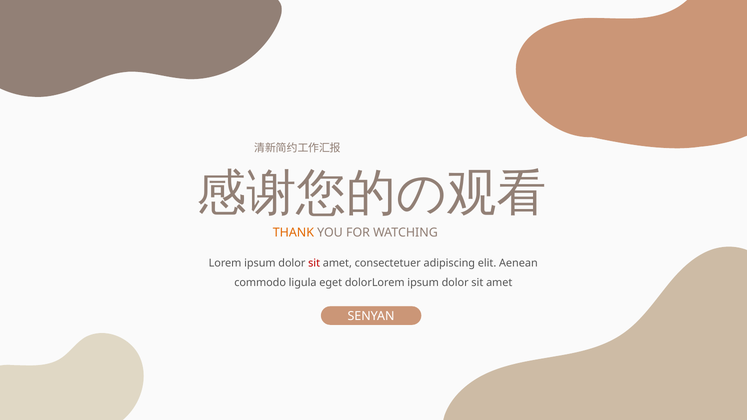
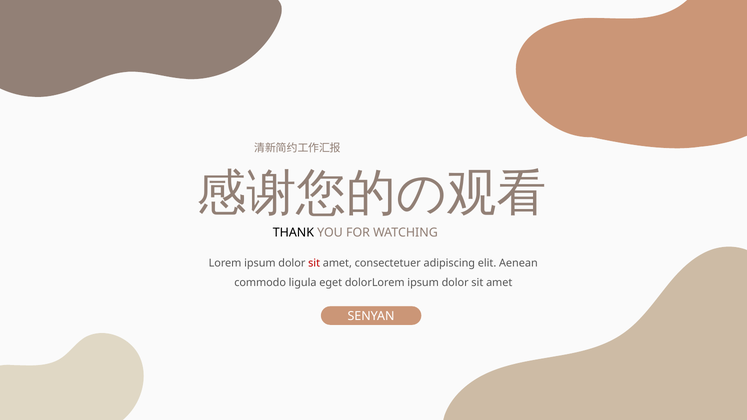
THANK colour: orange -> black (293, 233)
